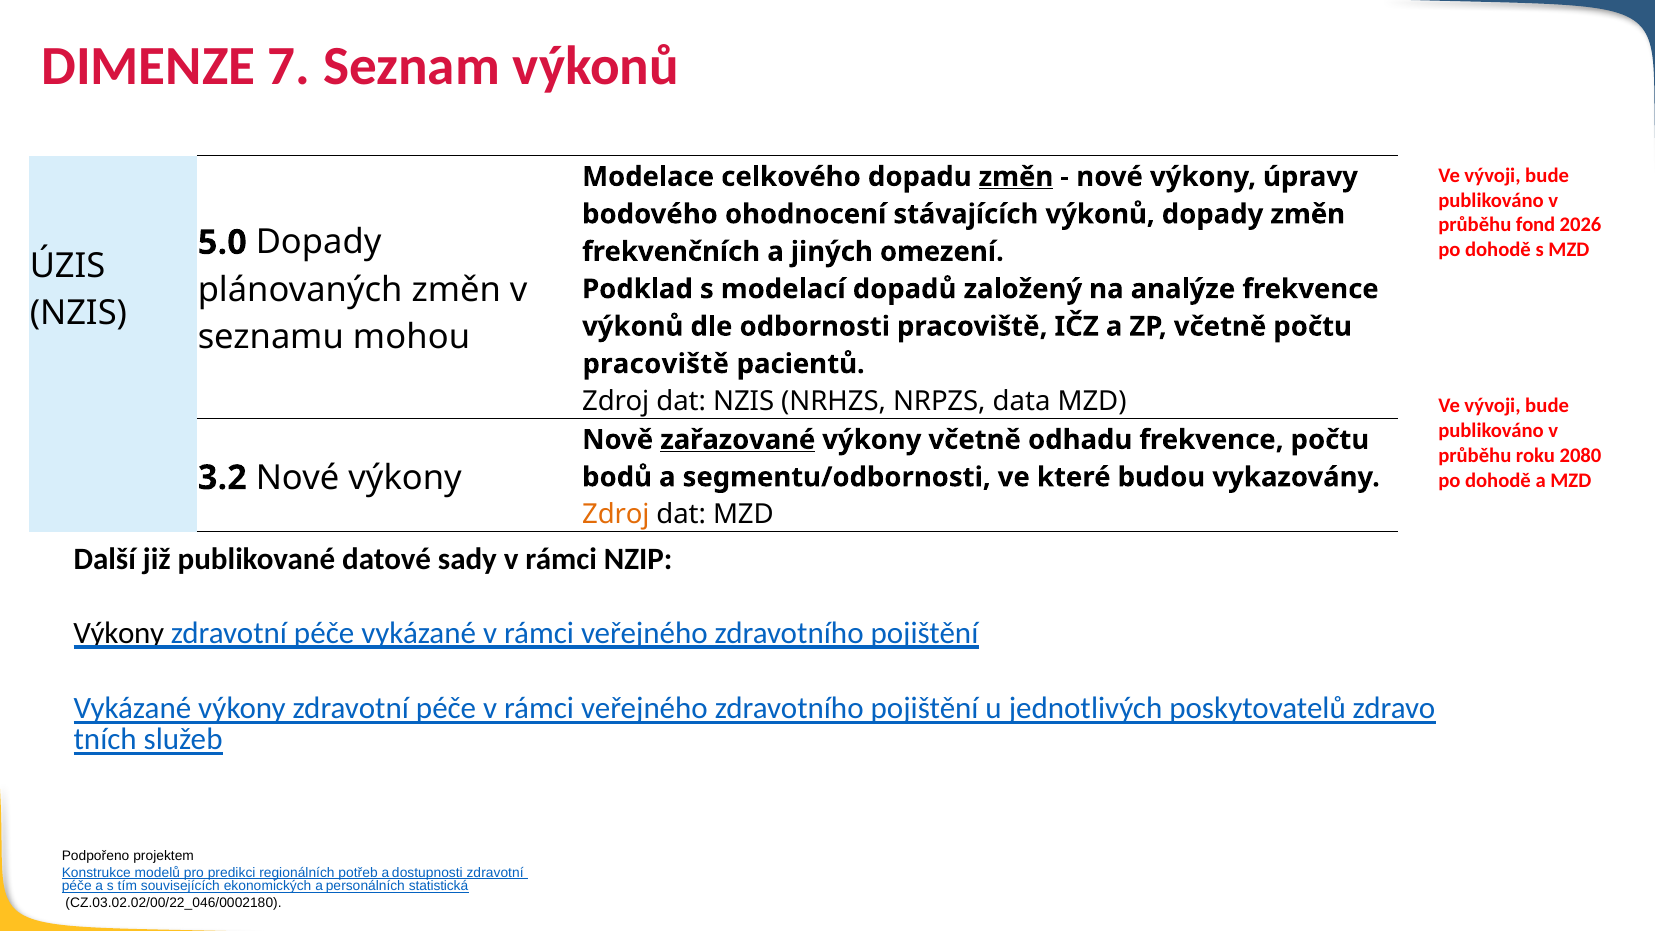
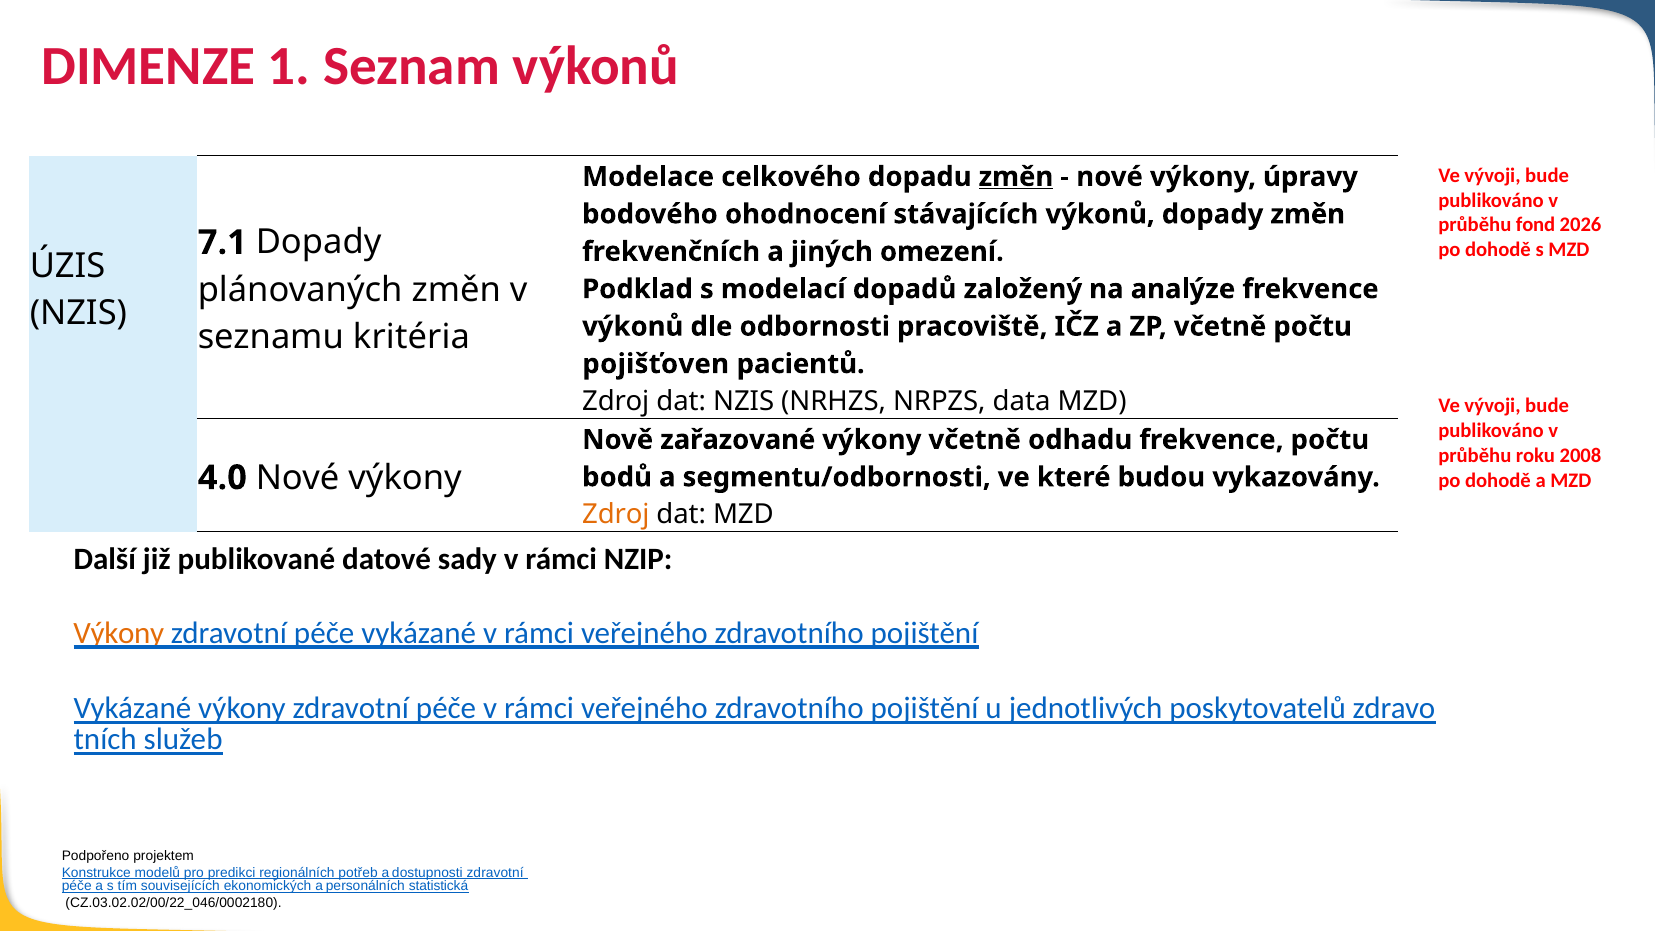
7: 7 -> 1 (289, 67)
5.0: 5.0 -> 7.1 (222, 242)
mohou: mohou -> kritéria (412, 337)
pracoviště: pracoviště -> pojišťoven (656, 364)
zařazované underline: present -> none (738, 440)
2080: 2080 -> 2008 (1580, 455)
3.2: 3.2 -> 4.0 (222, 478)
Výkony colour: black -> orange (119, 633)
